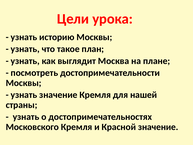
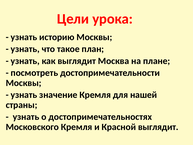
Красной значение: значение -> выглядит (158, 127)
